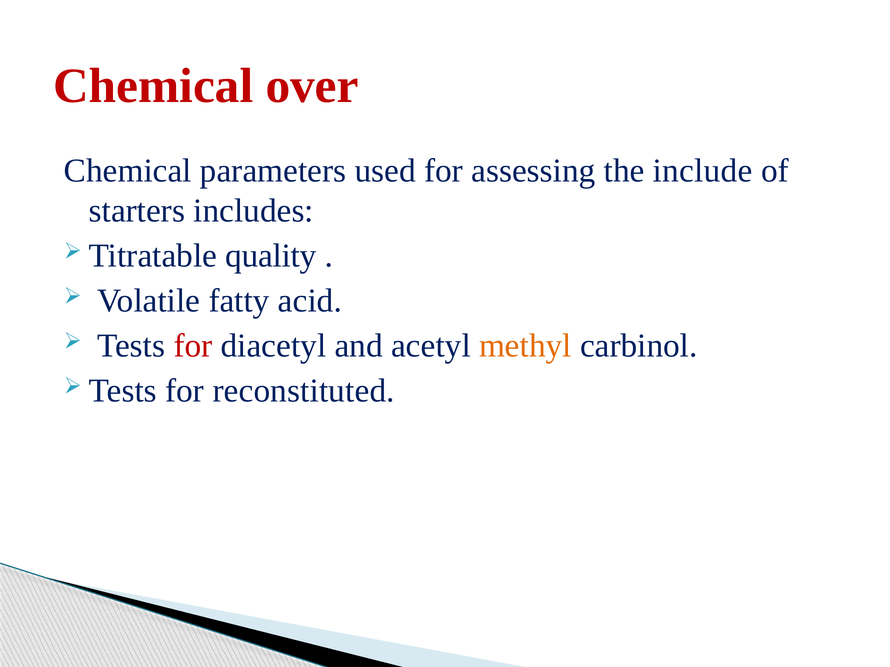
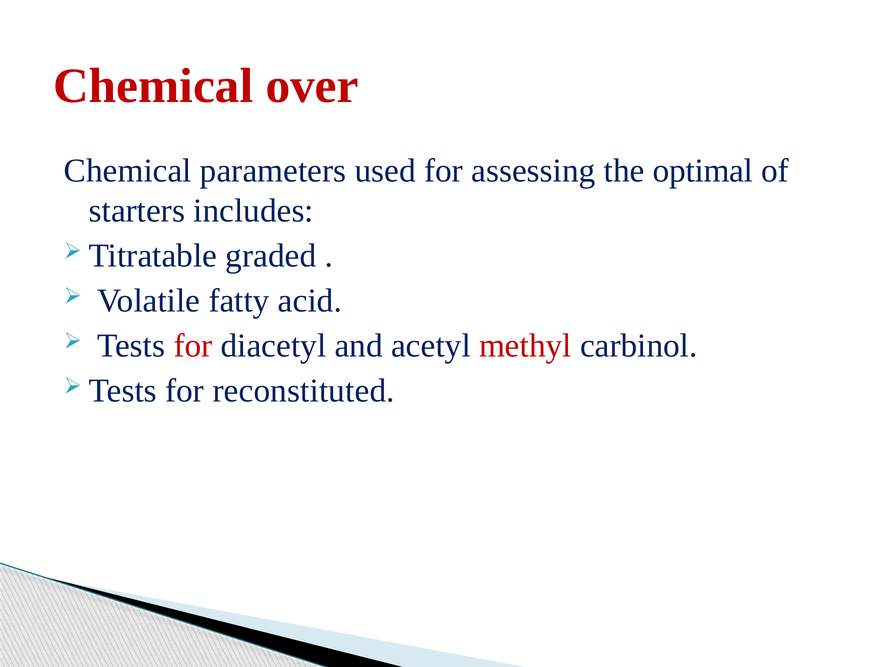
include: include -> optimal (703, 171)
quality: quality -> graded (271, 256)
methyl colour: orange -> red (525, 346)
